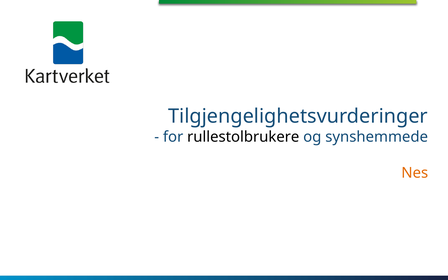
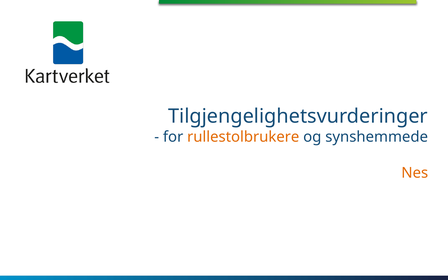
rullestolbrukere colour: black -> orange (243, 137)
